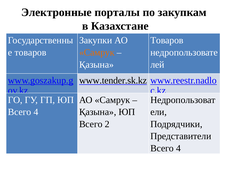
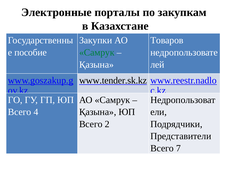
товаров: товаров -> пособие (31, 52)
Самрук colour: orange -> green (97, 52)
4: 4 -> 7 (178, 148)
